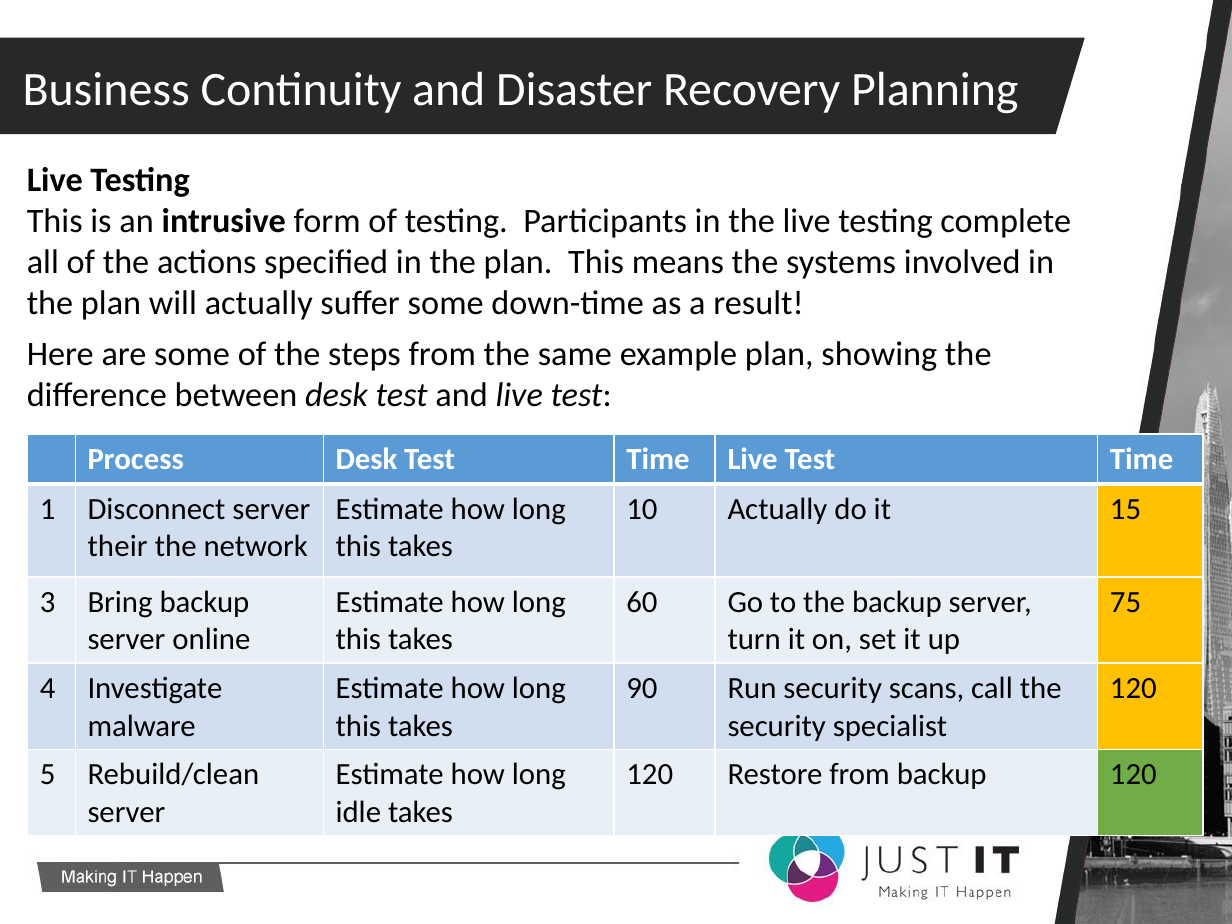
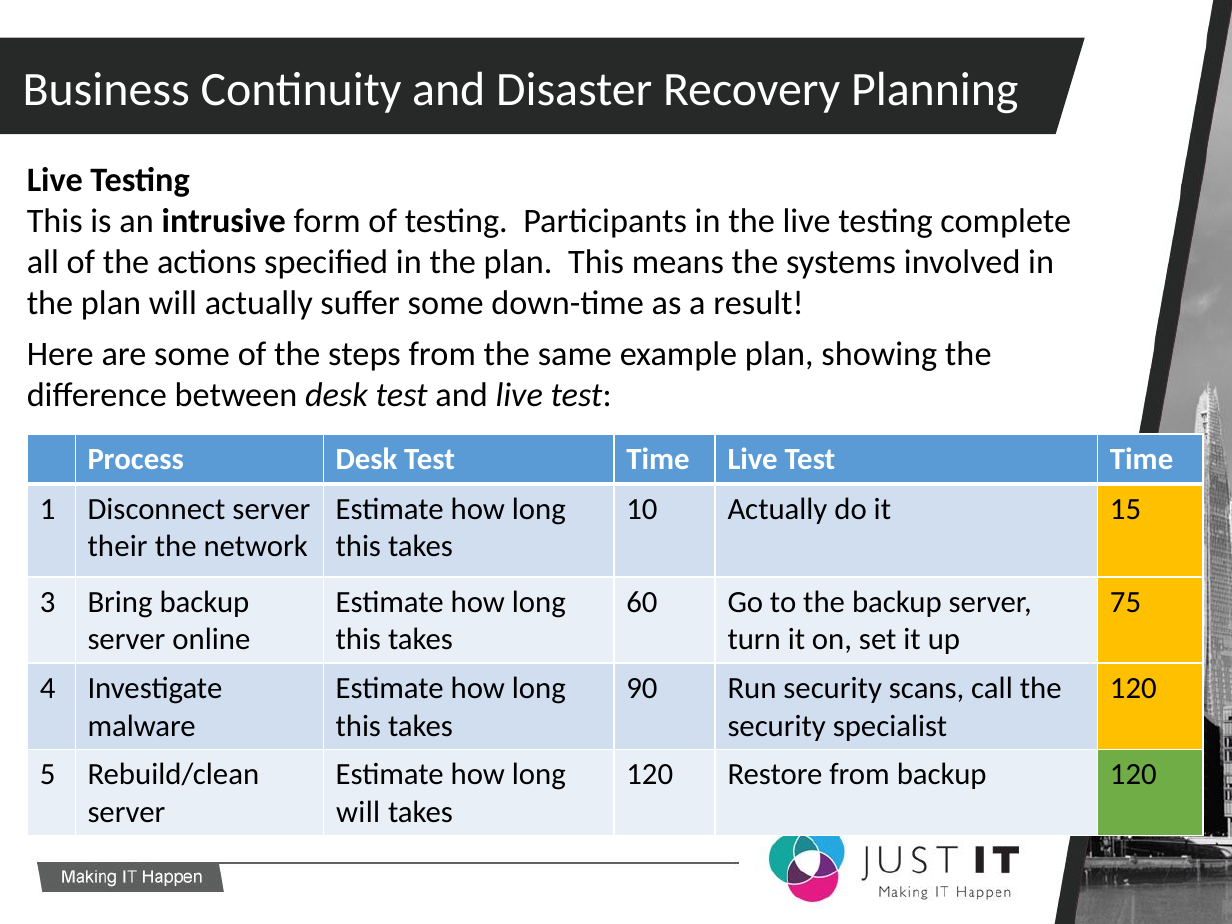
idle: idle -> will (358, 812)
